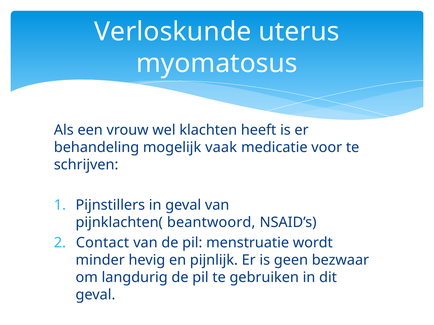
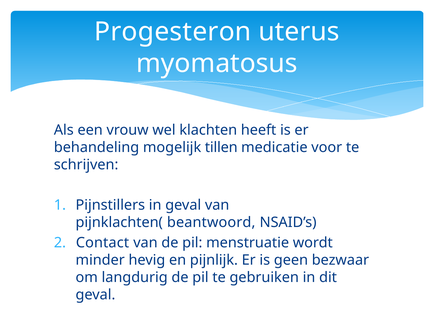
Verloskunde: Verloskunde -> Progesteron (173, 32)
vaak: vaak -> tillen (221, 148)
